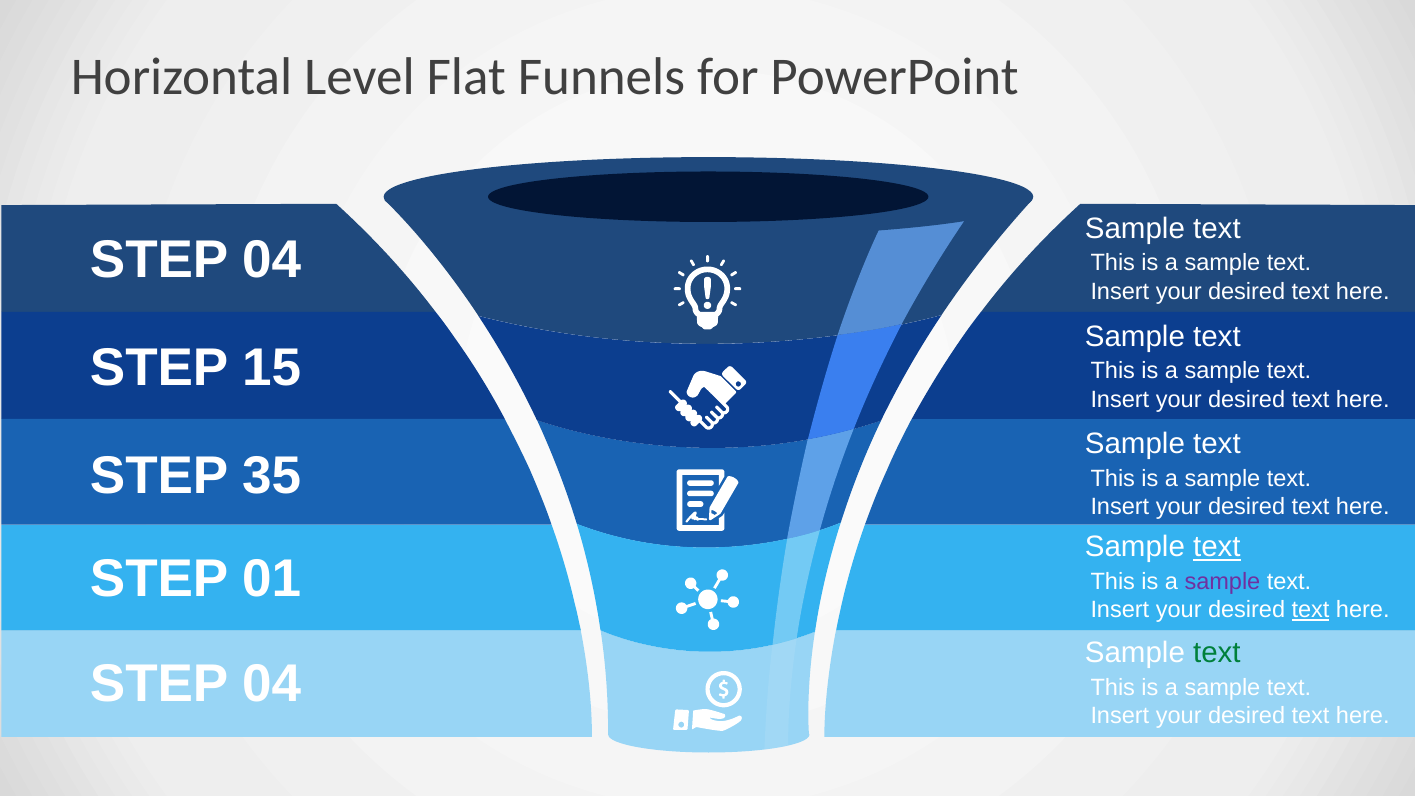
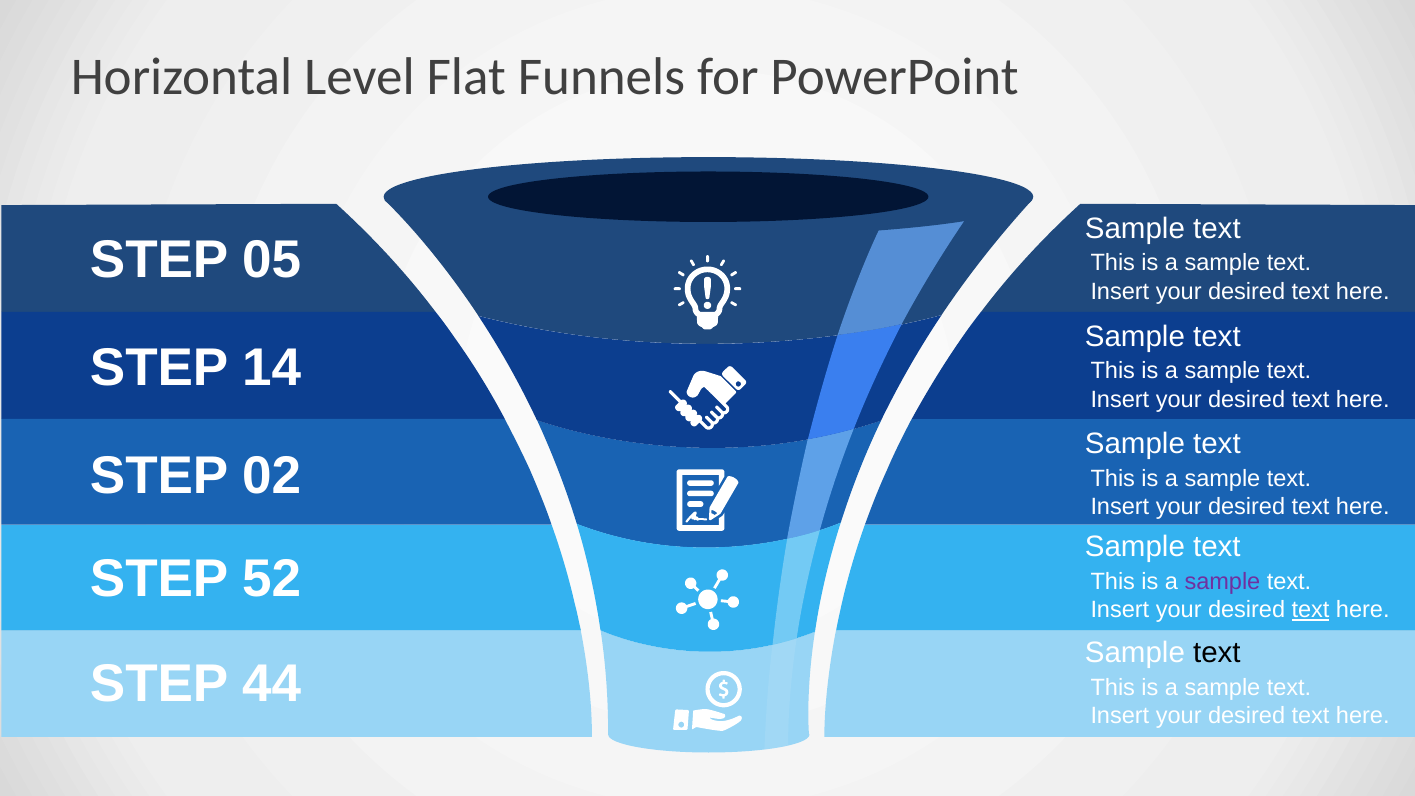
04: 04 -> 05 (272, 260)
15: 15 -> 14 (272, 368)
35: 35 -> 02 (272, 476)
text underline: present -> none (1217, 547)
01: 01 -> 52 (272, 579)
text colour: green -> black (1217, 653)
04: 04 -> 44 (272, 684)
